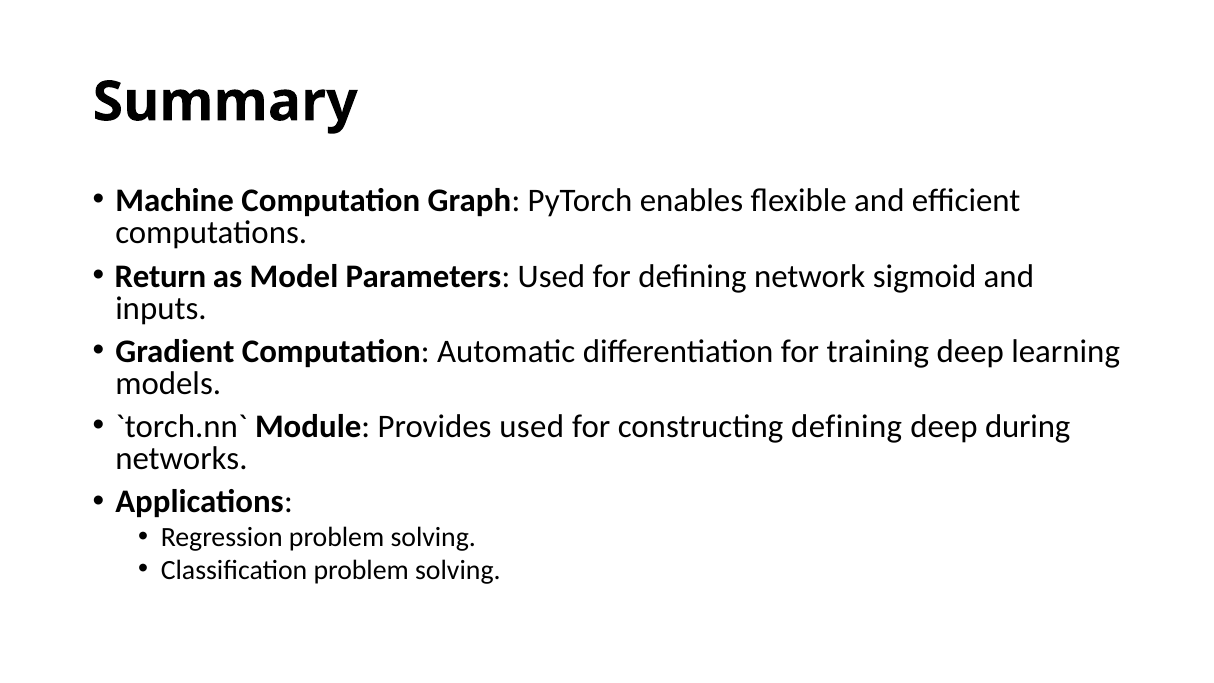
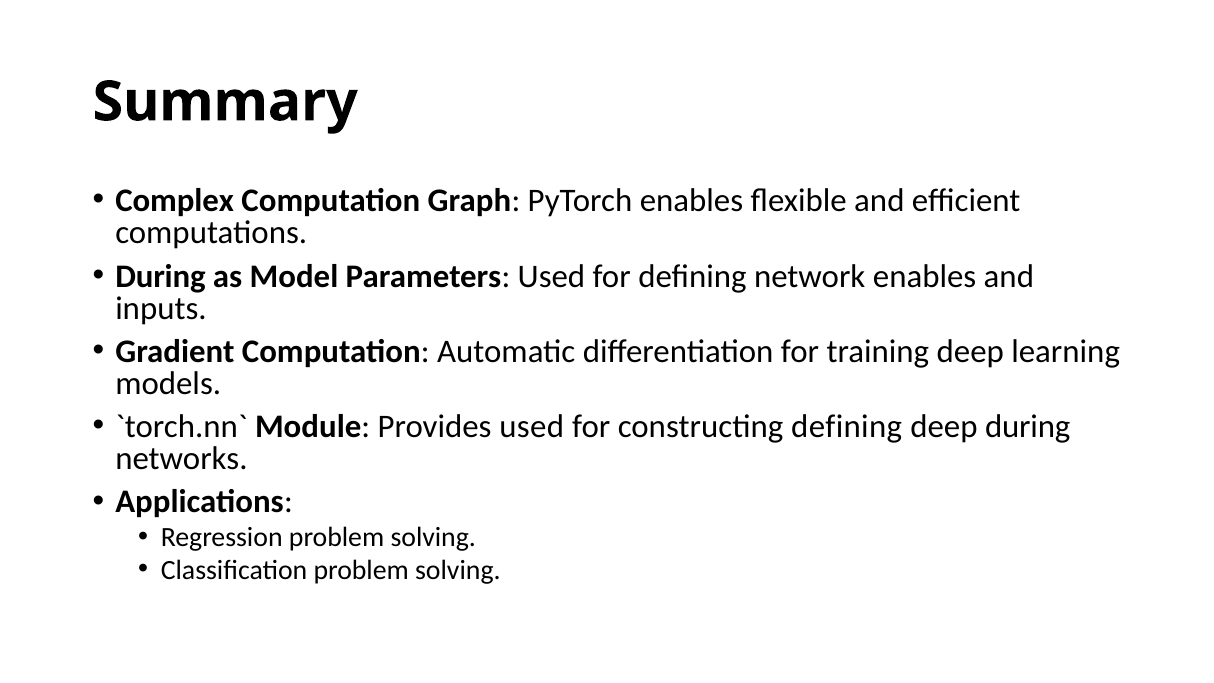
Machine: Machine -> Complex (175, 201)
Return: Return -> During (160, 276)
network sigmoid: sigmoid -> enables (925, 276)
